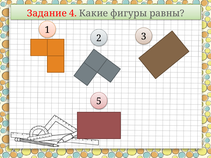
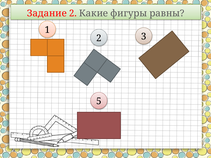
Задание 4: 4 -> 2 (73, 13)
